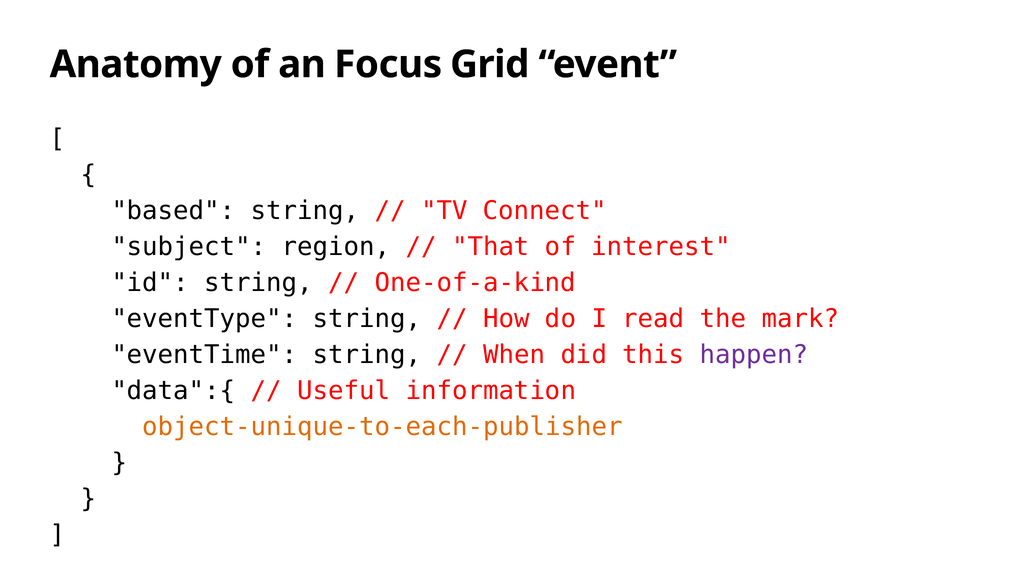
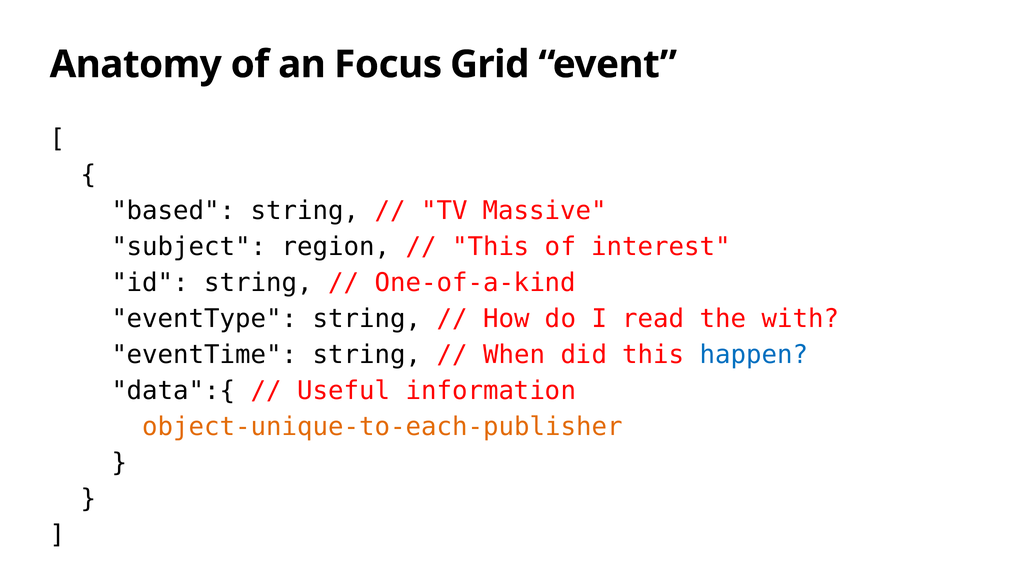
Connect: Connect -> Massive (545, 211)
That: That -> This (491, 247)
mark: mark -> with (801, 319)
happen colour: purple -> blue (754, 355)
